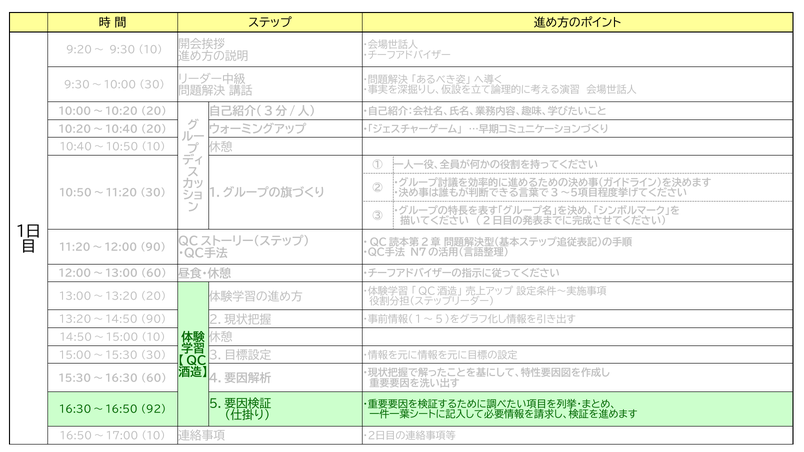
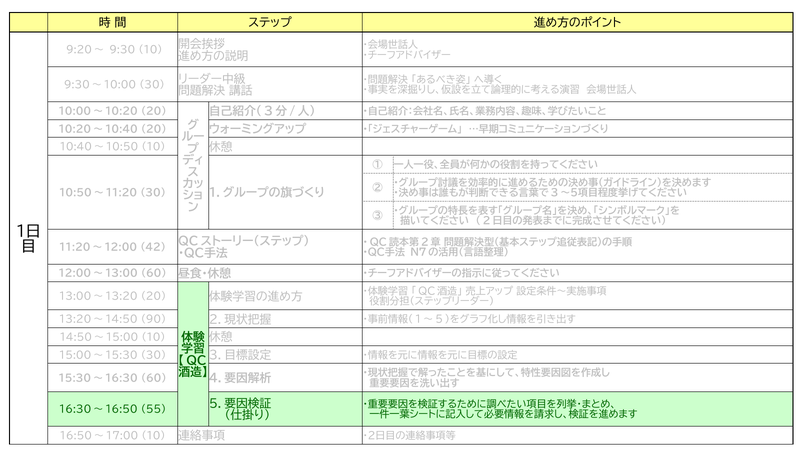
11:20～12:00 90: 90 -> 42 (153, 247)
92: 92 -> 55 (154, 410)
